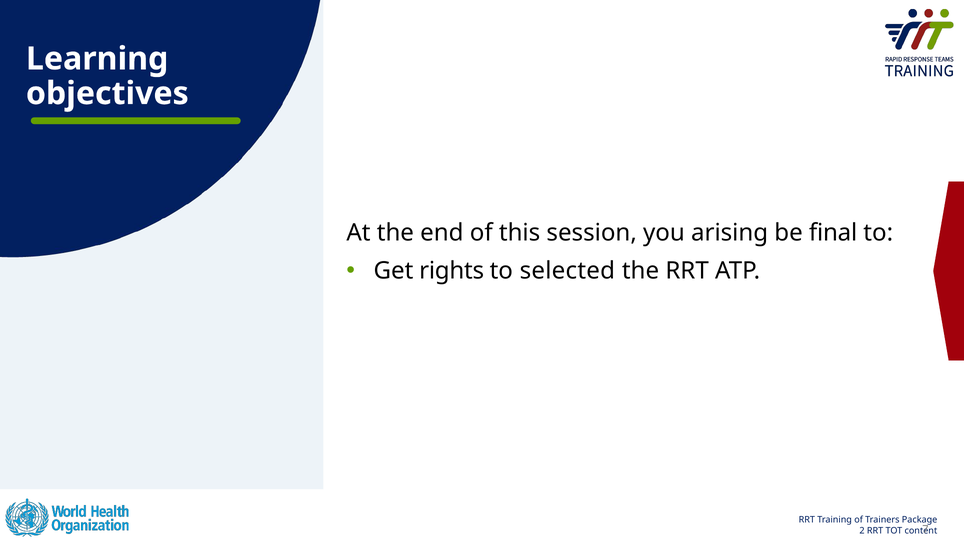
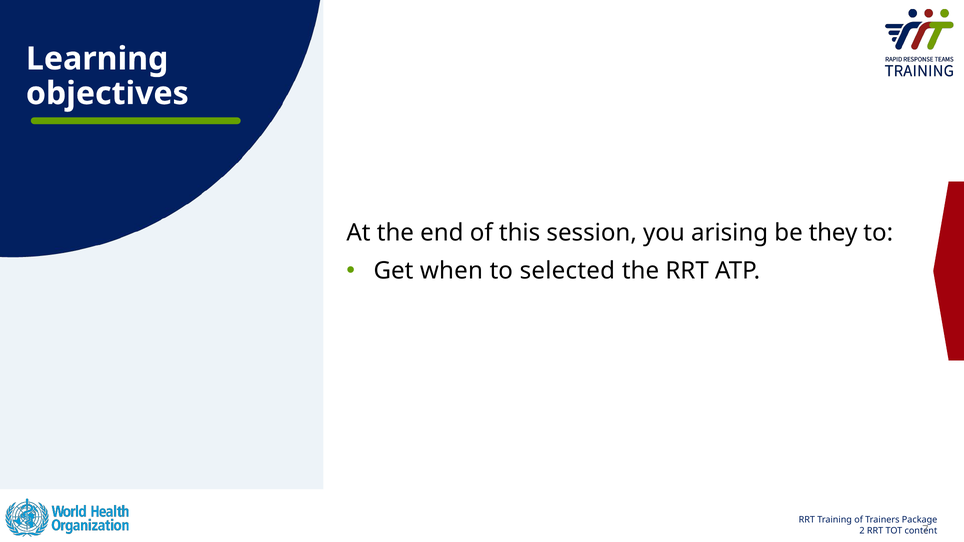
final: final -> they (833, 233)
rights: rights -> when (451, 271)
